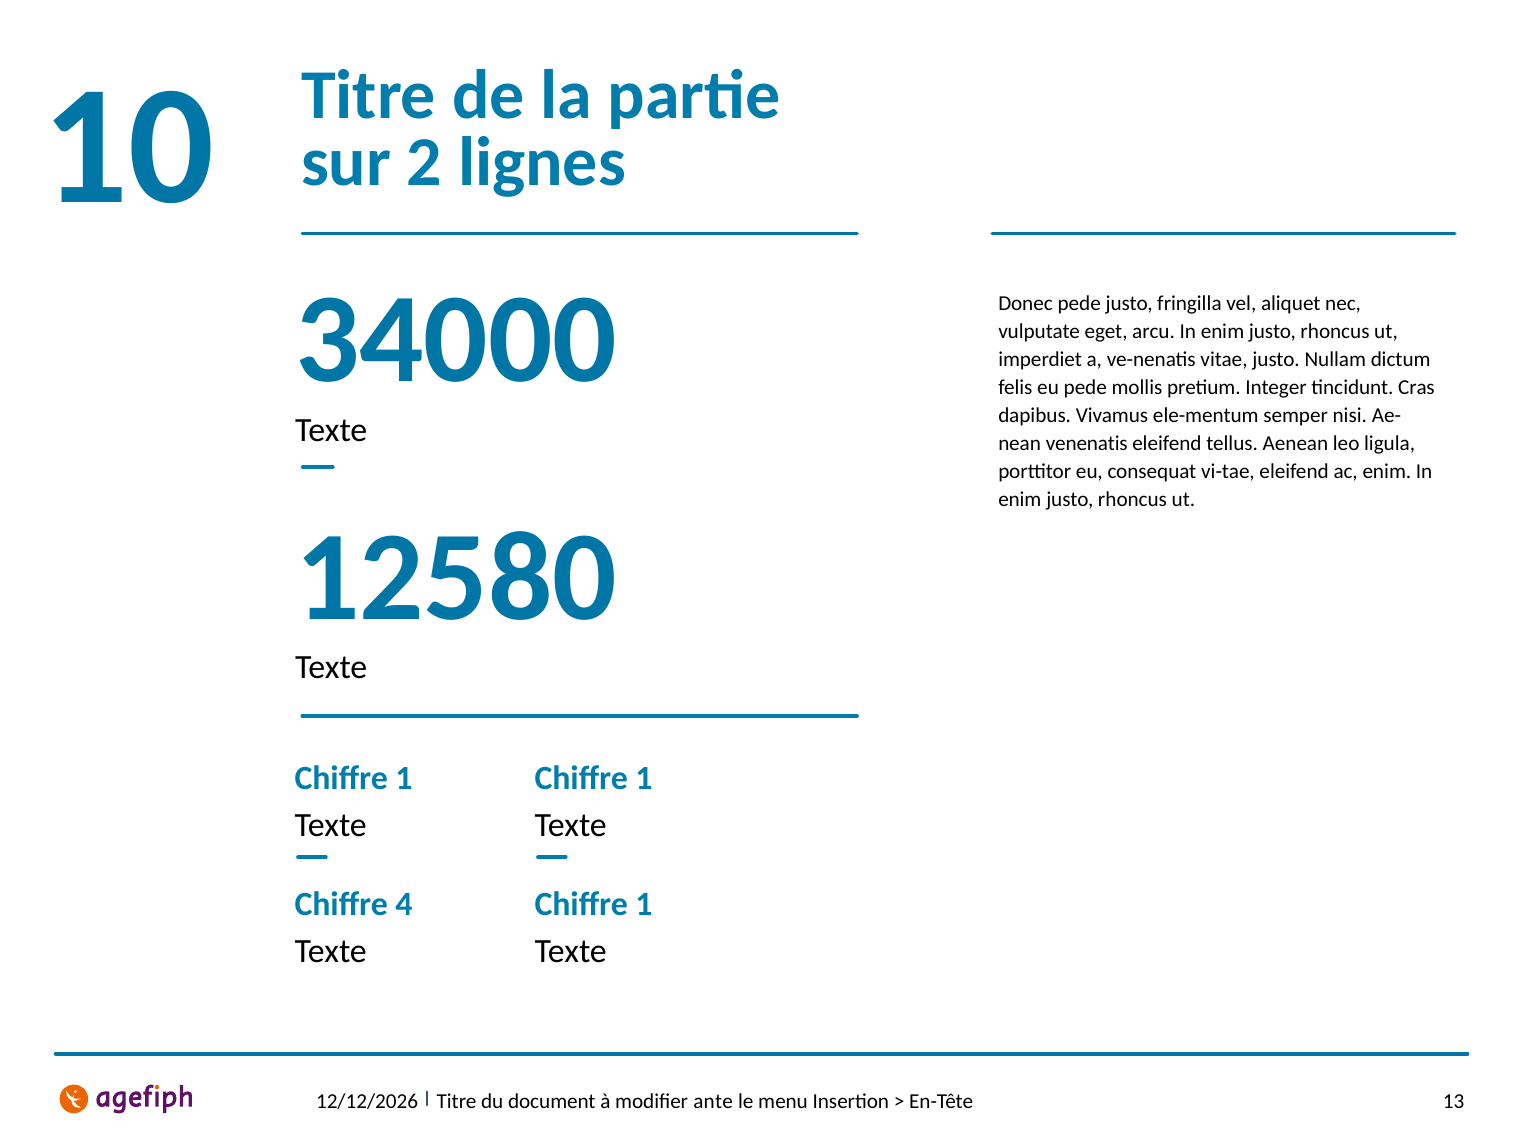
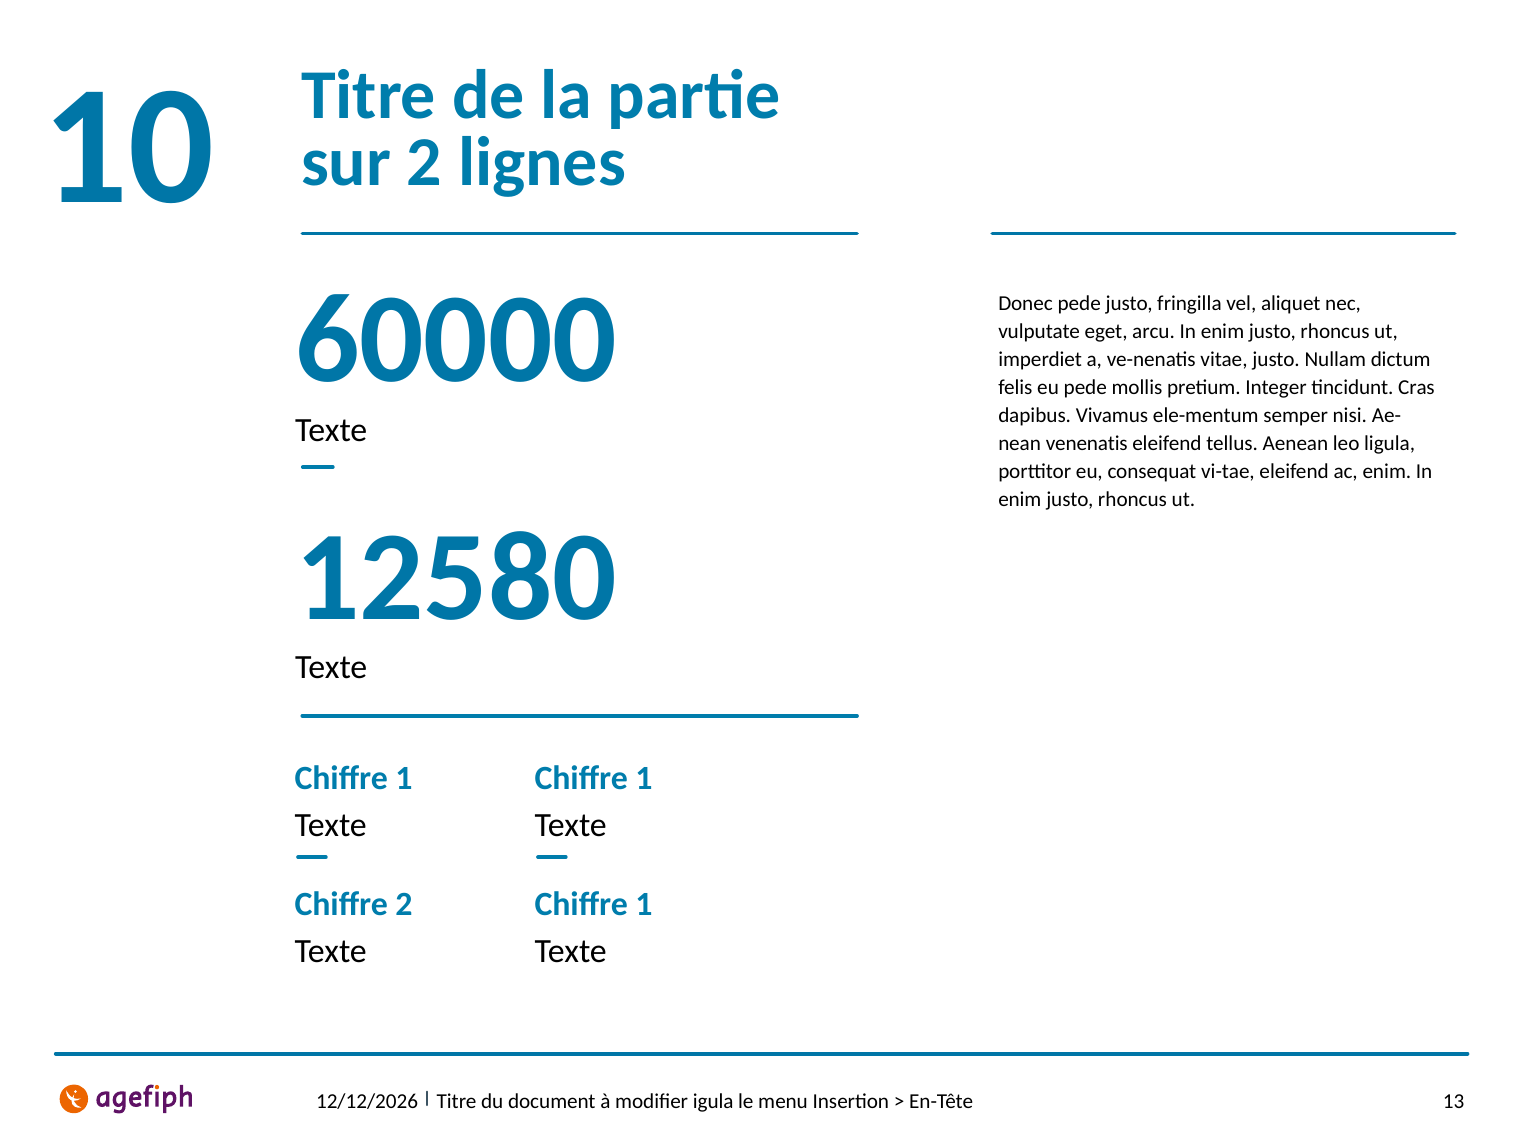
34000: 34000 -> 60000 (456, 340)
Chiffre 4: 4 -> 2 (404, 904)
ante: ante -> igula (713, 1101)
